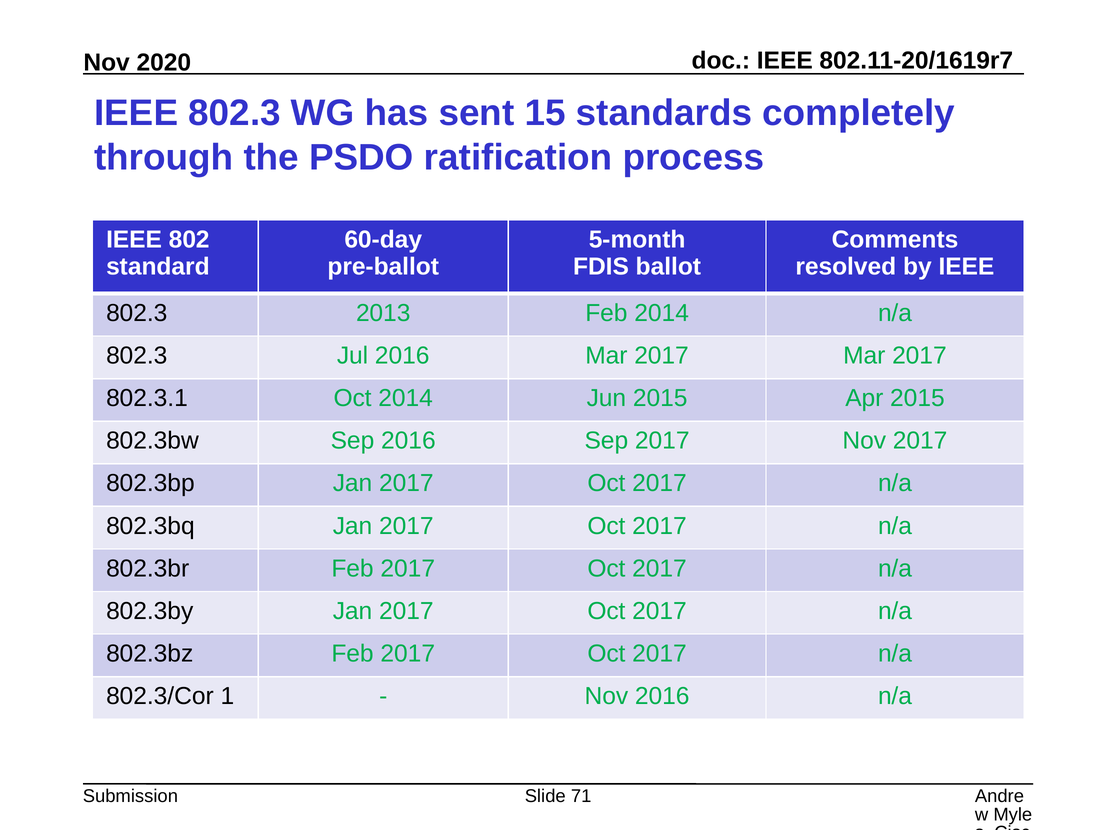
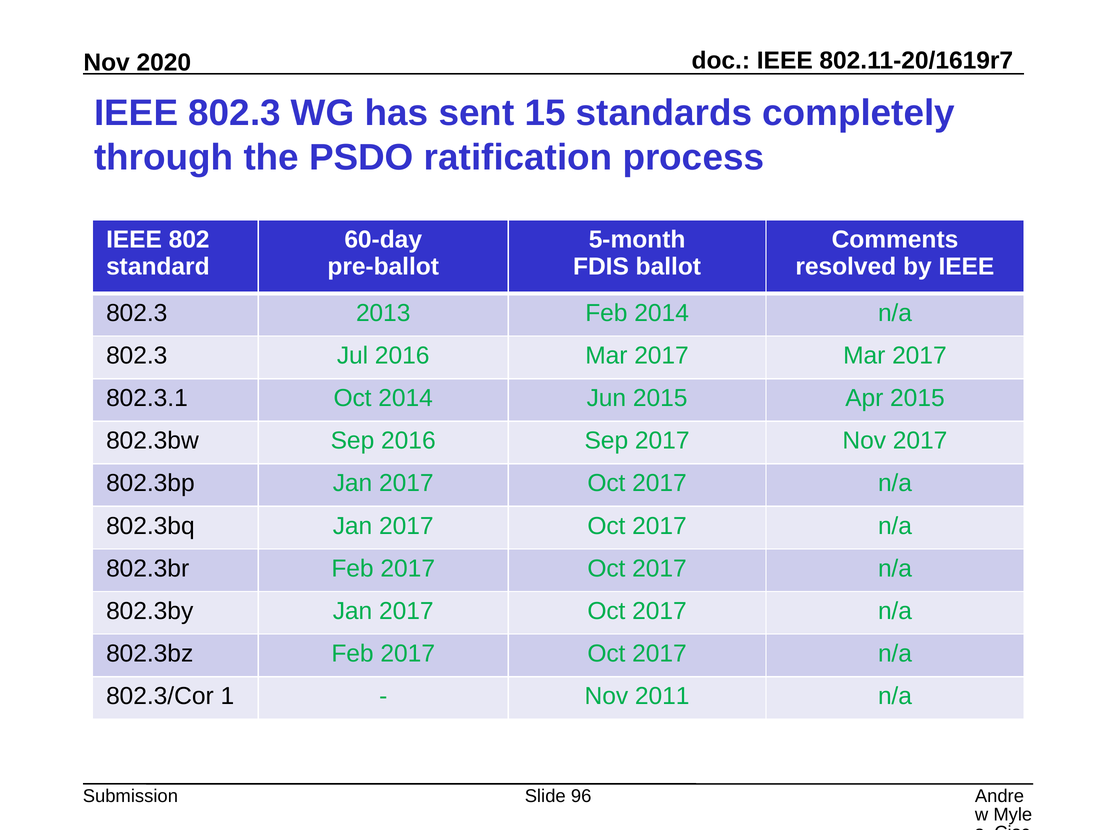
Nov 2016: 2016 -> 2011 (662, 696)
71: 71 -> 96 (581, 796)
